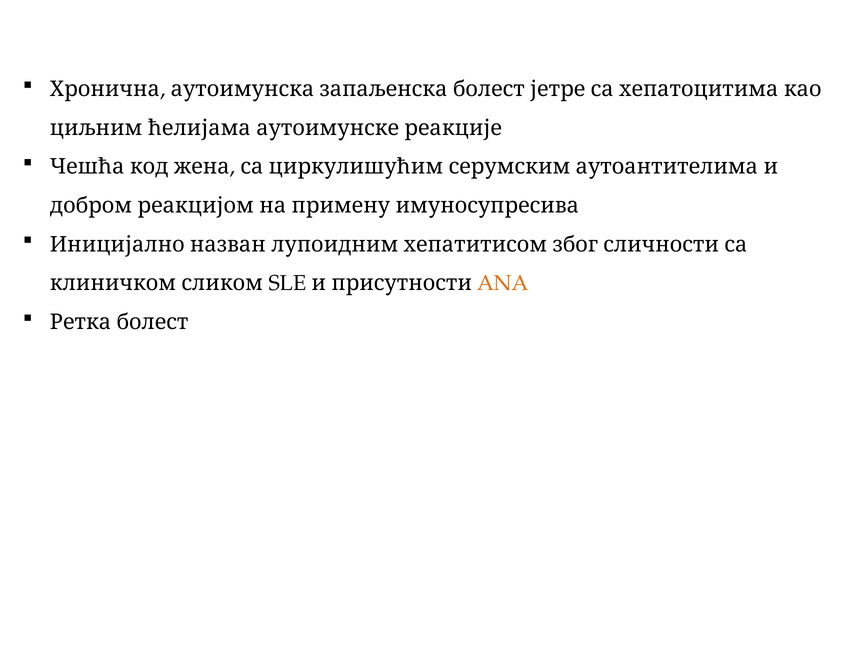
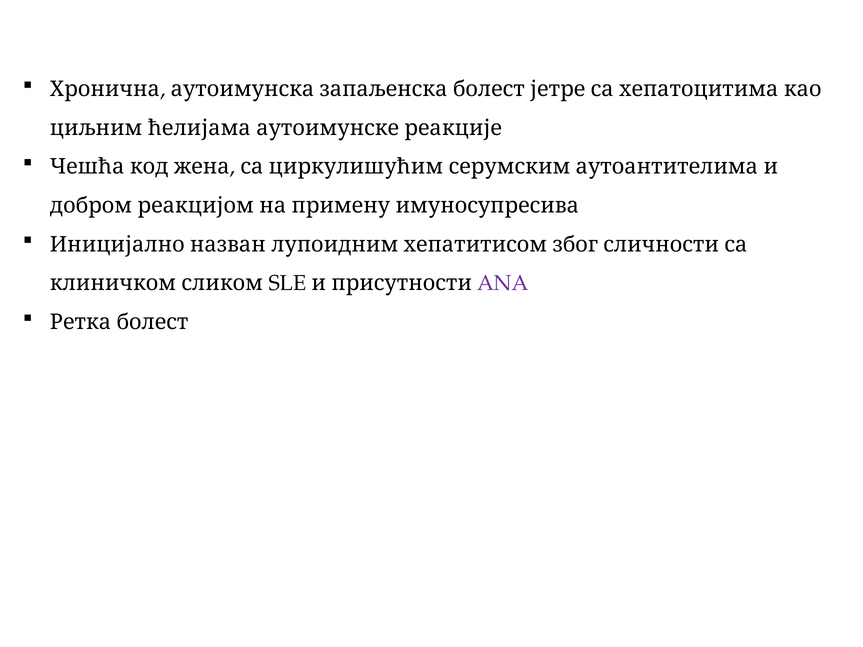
ANA colour: orange -> purple (503, 283)
